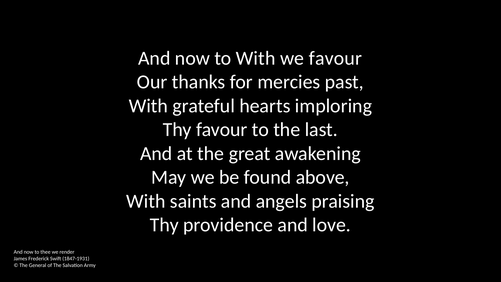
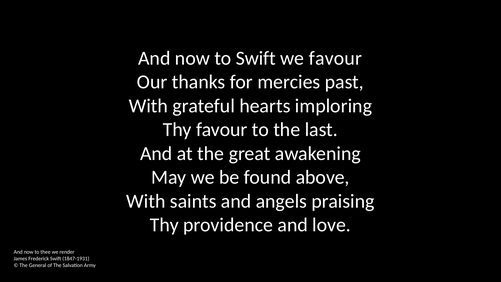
to With: With -> Swift (256, 58)
